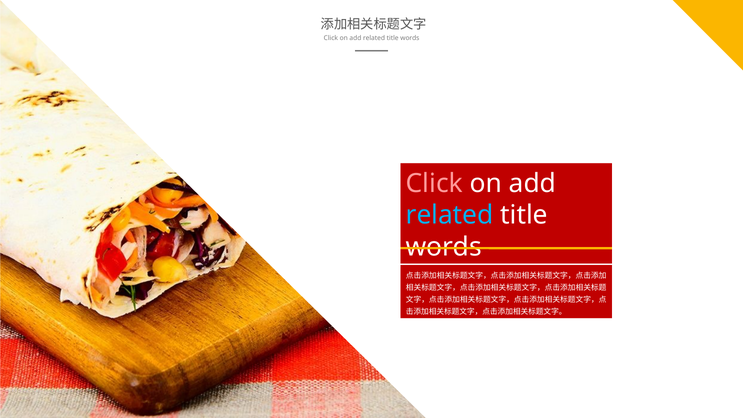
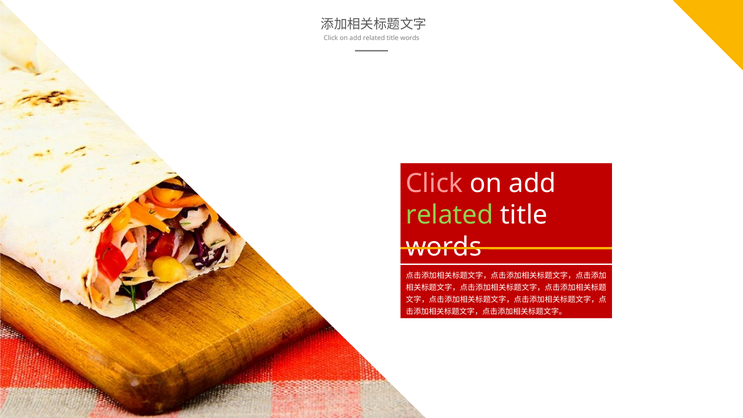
related colour: light blue -> light green (450, 215)
